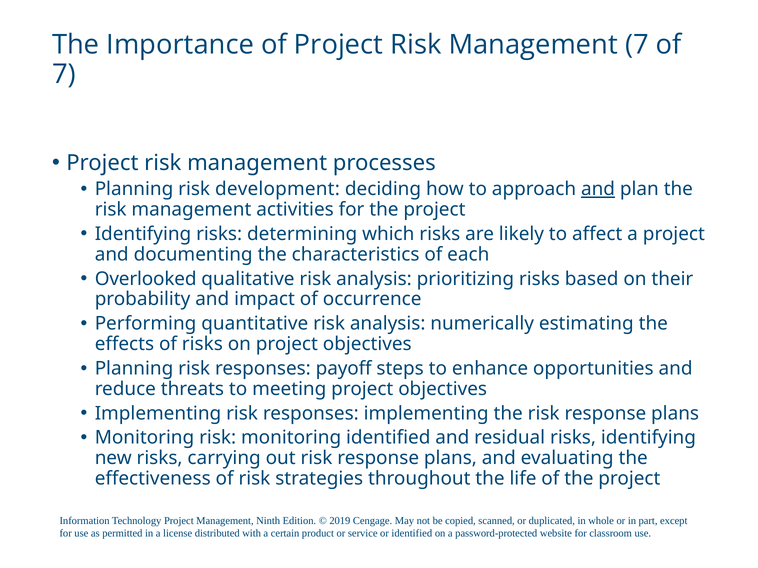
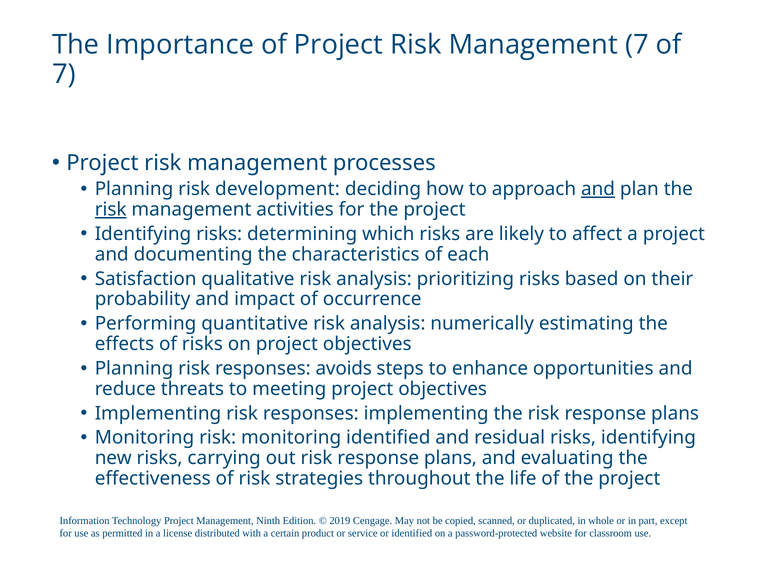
risk underline: none -> present (111, 210)
Overlooked: Overlooked -> Satisfaction (146, 279)
payoff: payoff -> avoids (344, 369)
